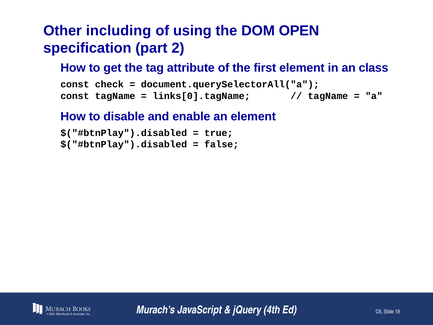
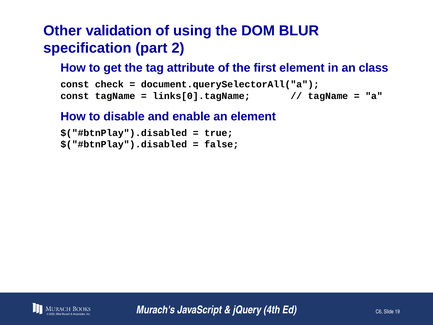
including: including -> validation (119, 31)
OPEN: OPEN -> BLUR (299, 31)
